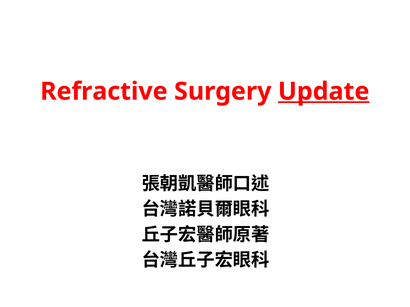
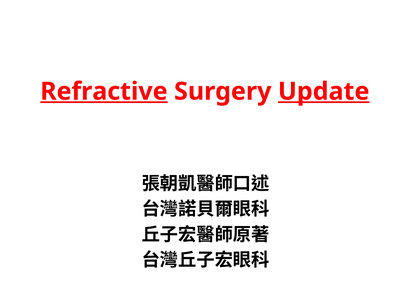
Refractive underline: none -> present (104, 92)
